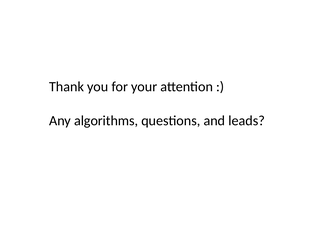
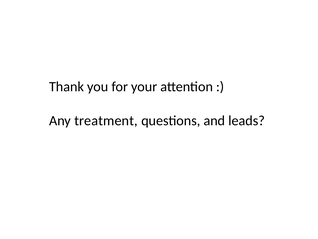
algorithms: algorithms -> treatment (106, 120)
